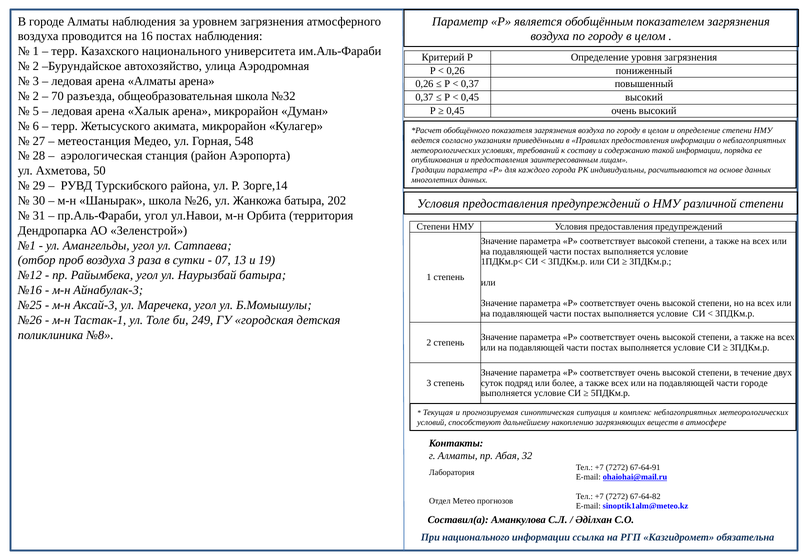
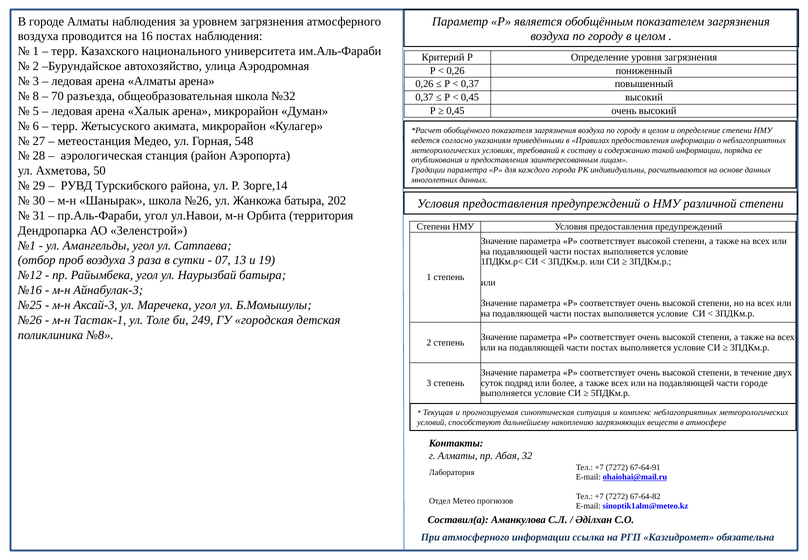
2: 2 -> 8 (36, 96)
При национального: национального -> атмосферного (476, 537)
